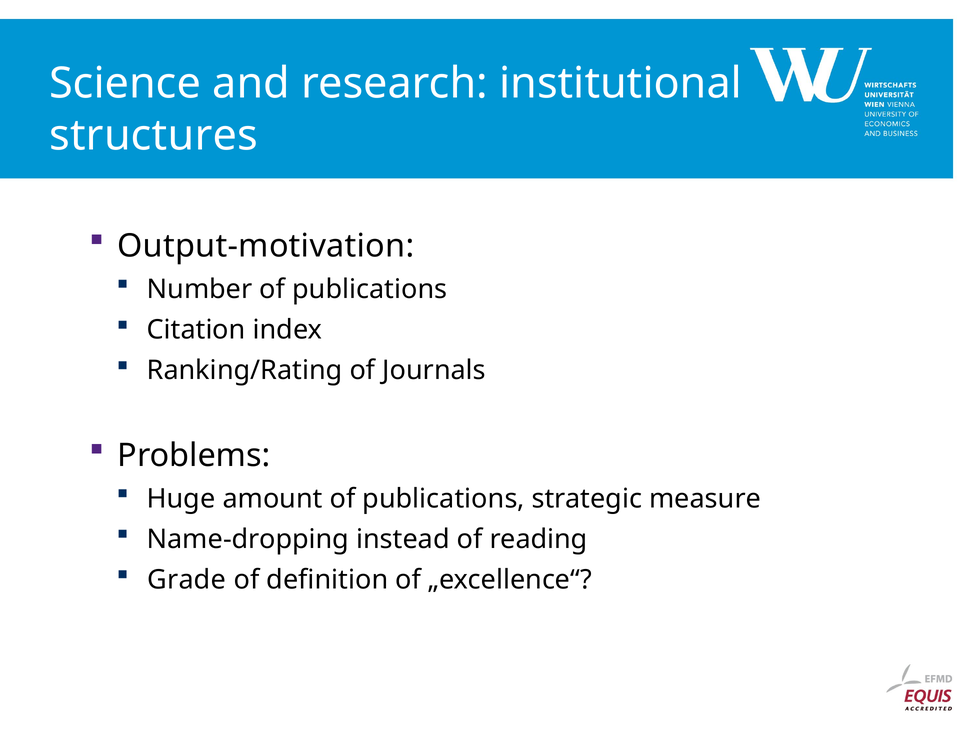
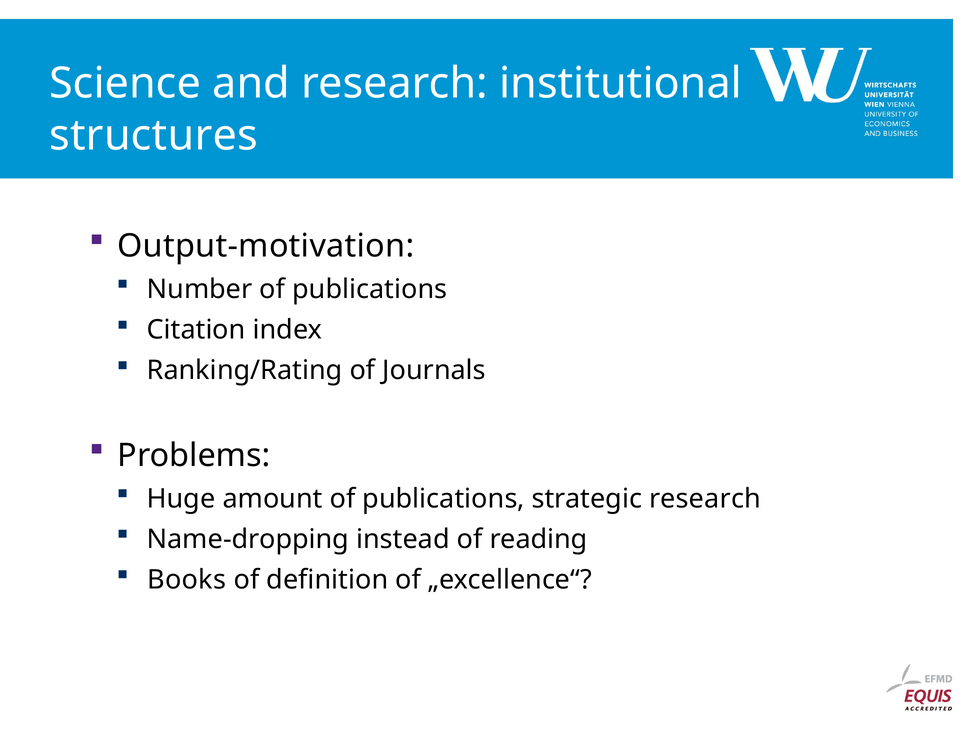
strategic measure: measure -> research (705, 499)
Grade: Grade -> Books (187, 580)
